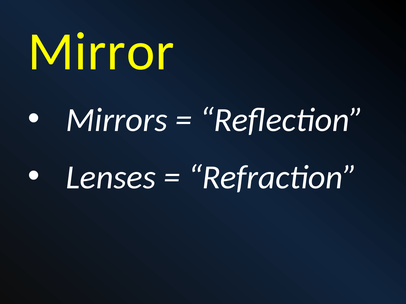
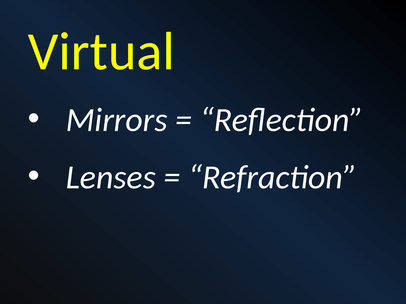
Mirror: Mirror -> Virtual (101, 52)
